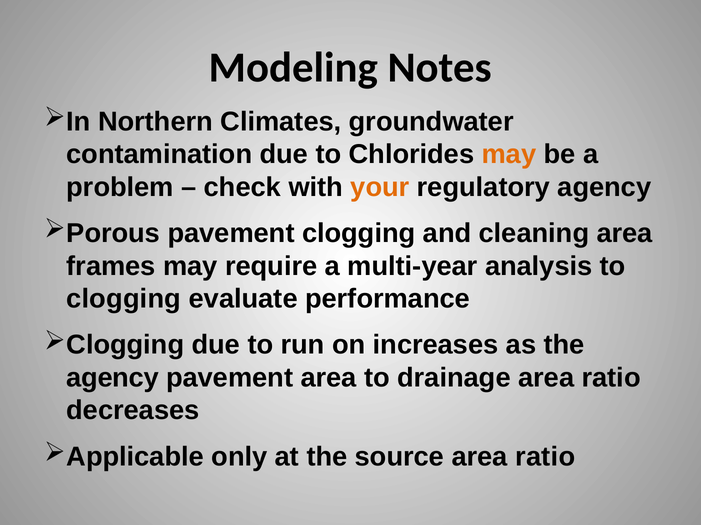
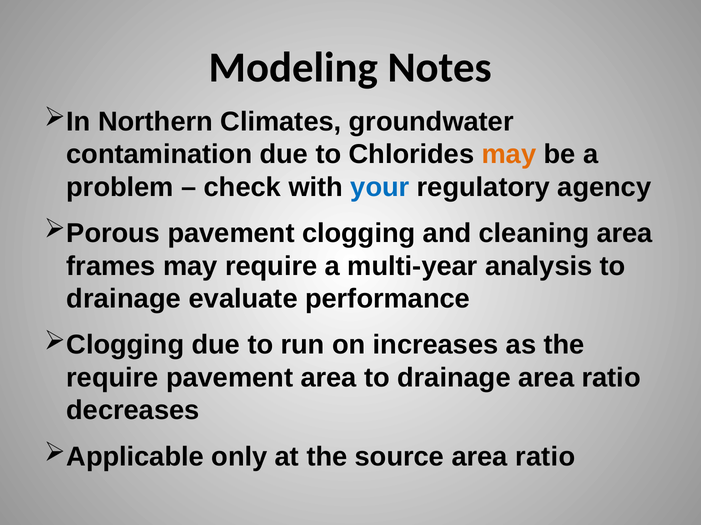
your colour: orange -> blue (380, 187)
clogging: clogging -> drainage (124, 299)
agency: agency -> require (112, 378)
